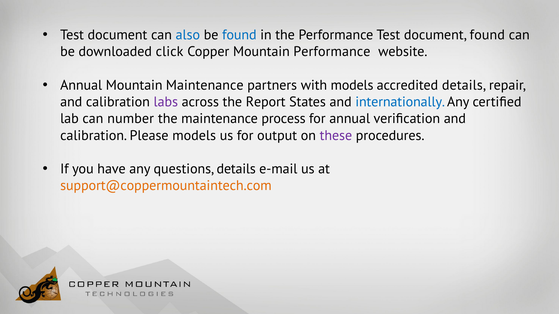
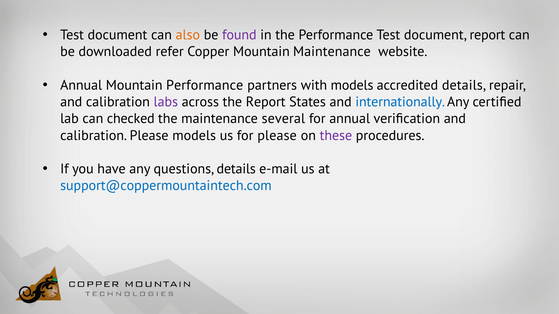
also colour: blue -> orange (188, 35)
found colour: blue -> purple (239, 35)
document found: found -> report (487, 35)
click: click -> refer (170, 52)
Mountain Performance: Performance -> Maintenance (332, 52)
Mountain Maintenance: Maintenance -> Performance (205, 85)
number: number -> checked (131, 119)
process: process -> several (283, 119)
for output: output -> please (277, 136)
support@coppermountaintech.com colour: orange -> blue (166, 186)
